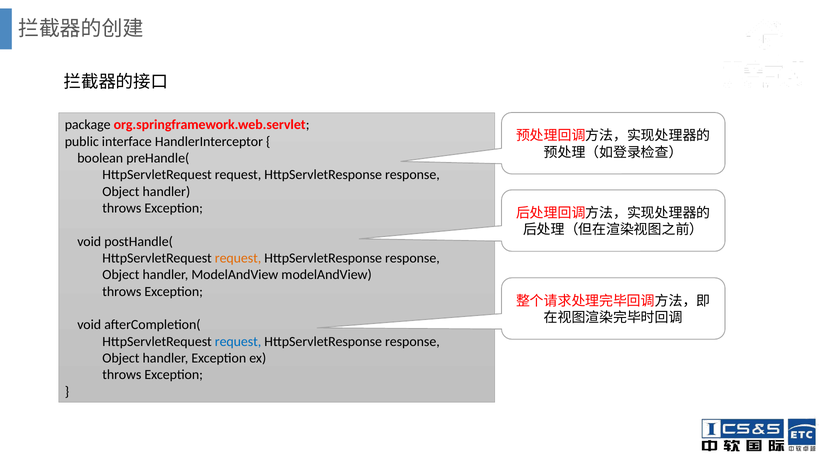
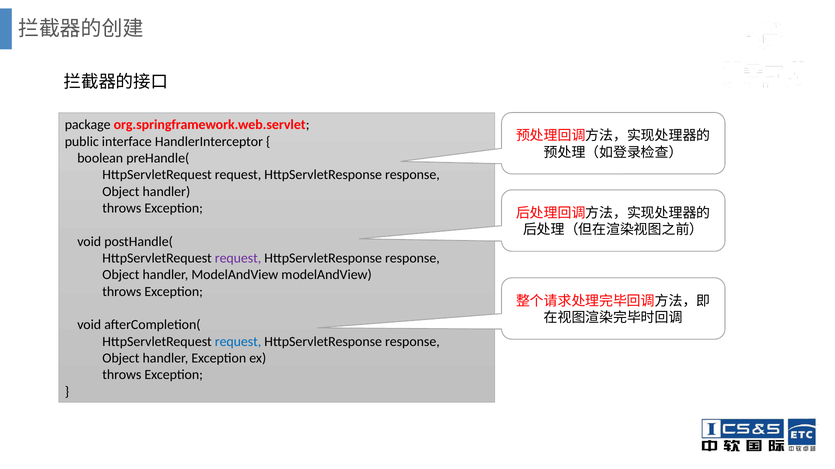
request colour: orange -> purple (238, 259)
